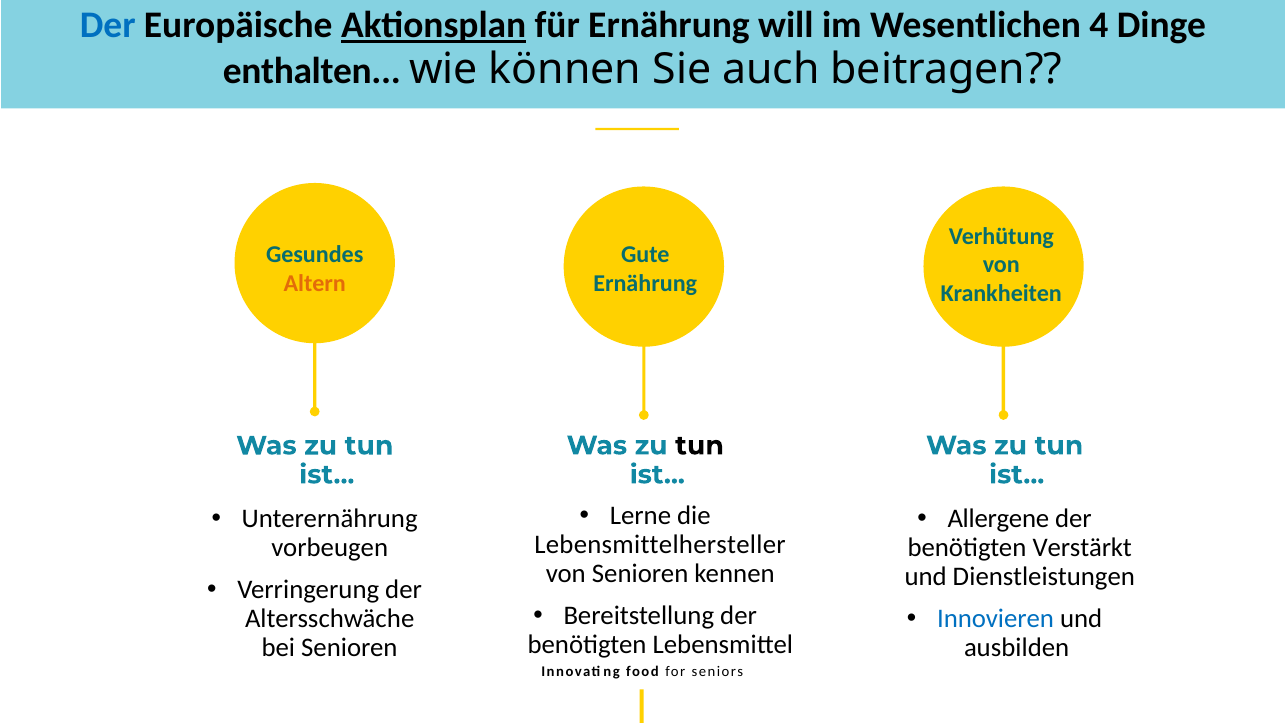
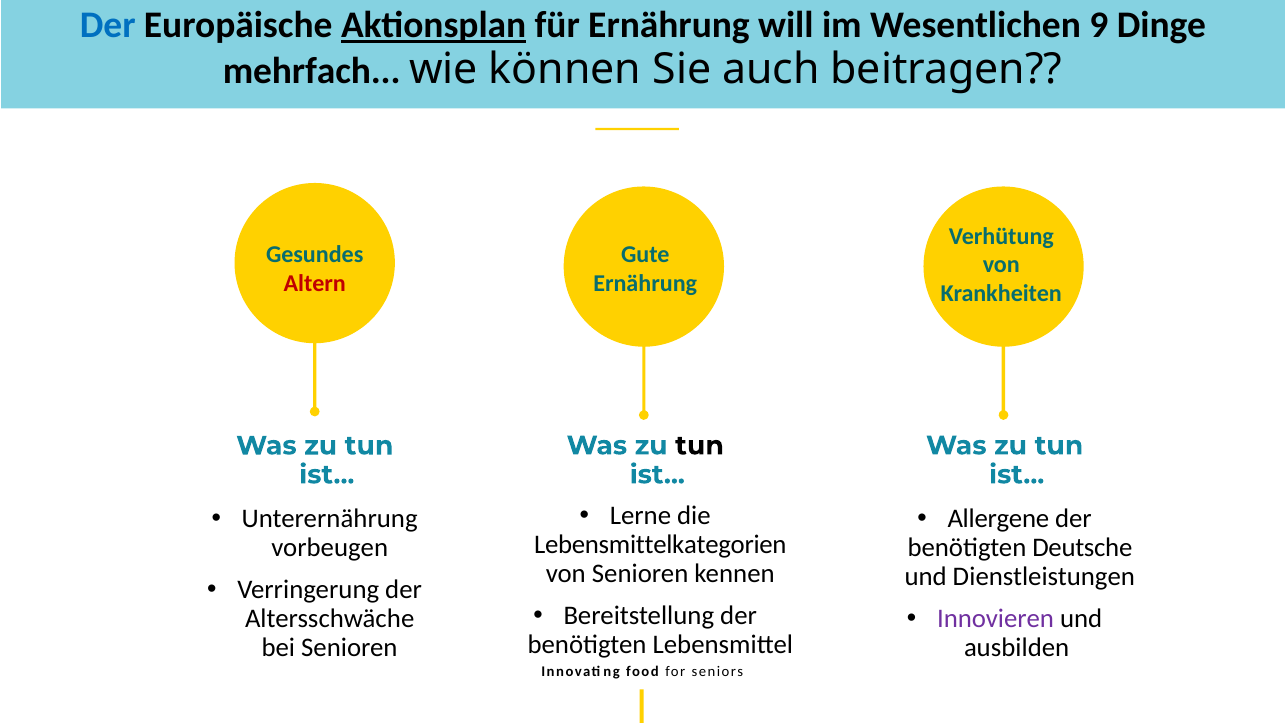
4: 4 -> 9 (1099, 25)
enthalten: enthalten -> mehrfach (312, 71)
Altern colour: orange -> red (315, 283)
Lebensmittelhersteller: Lebensmittelhersteller -> Lebensmittelkategorien (660, 545)
Verstärkt: Verstärkt -> Deutsche (1082, 547)
Innovieren colour: blue -> purple (995, 619)
